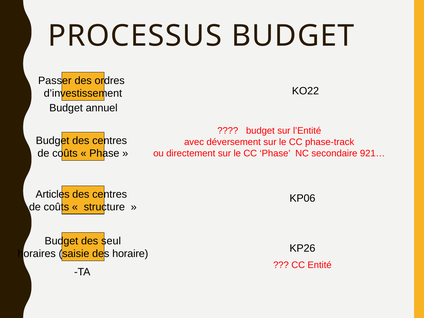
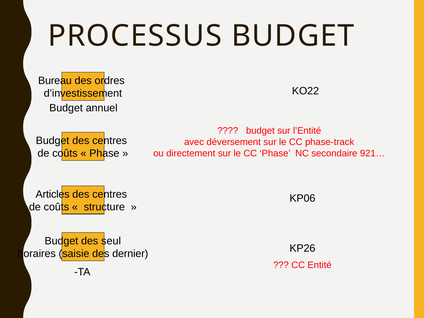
Passer: Passer -> Bureau (55, 81)
horaire: horaire -> dernier (130, 254)
